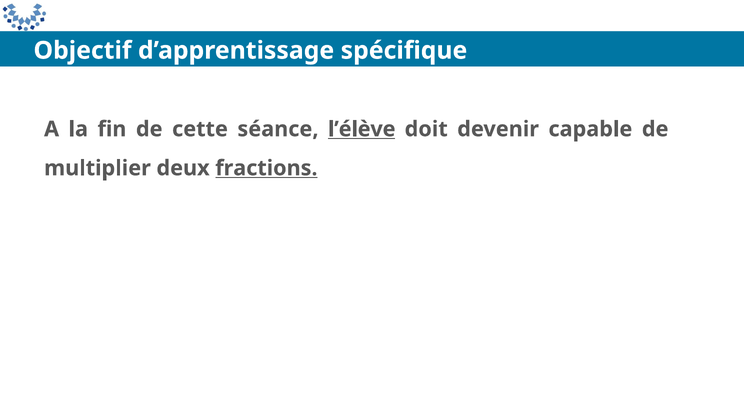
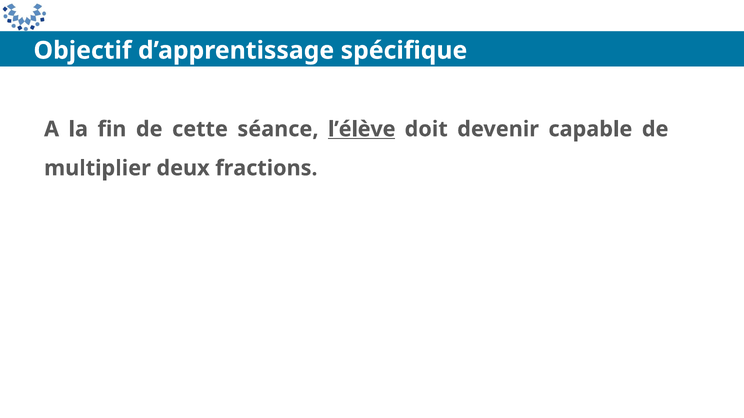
fractions underline: present -> none (266, 168)
